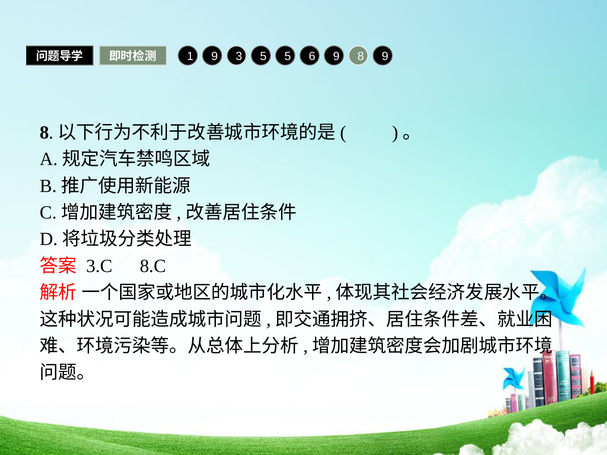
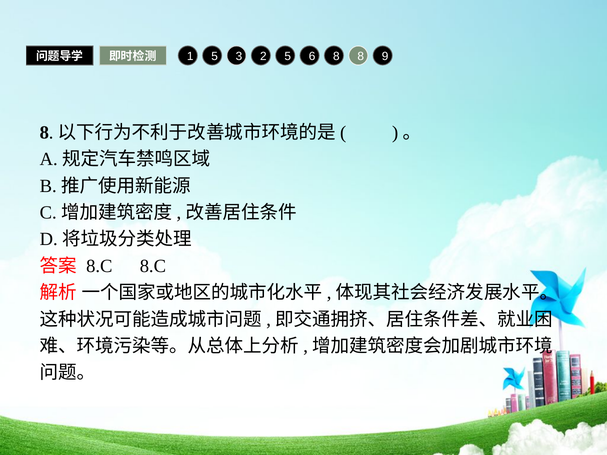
1 9: 9 -> 5 (215, 56)
3 5: 5 -> 2 (263, 56)
6 9: 9 -> 8 (336, 56)
3.C: 3.C -> 8.C (99, 266)
